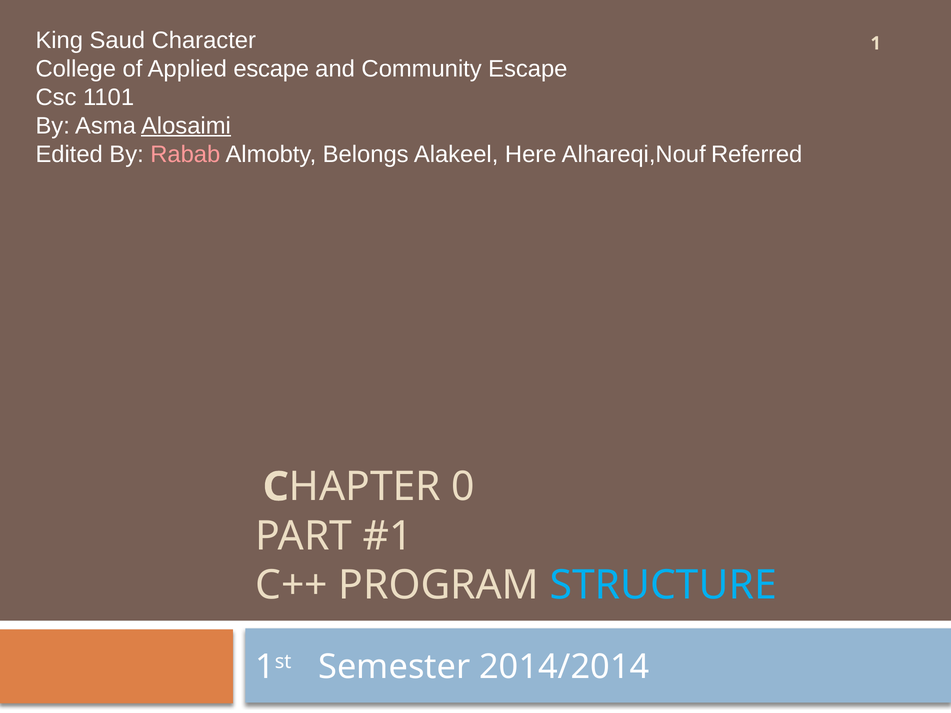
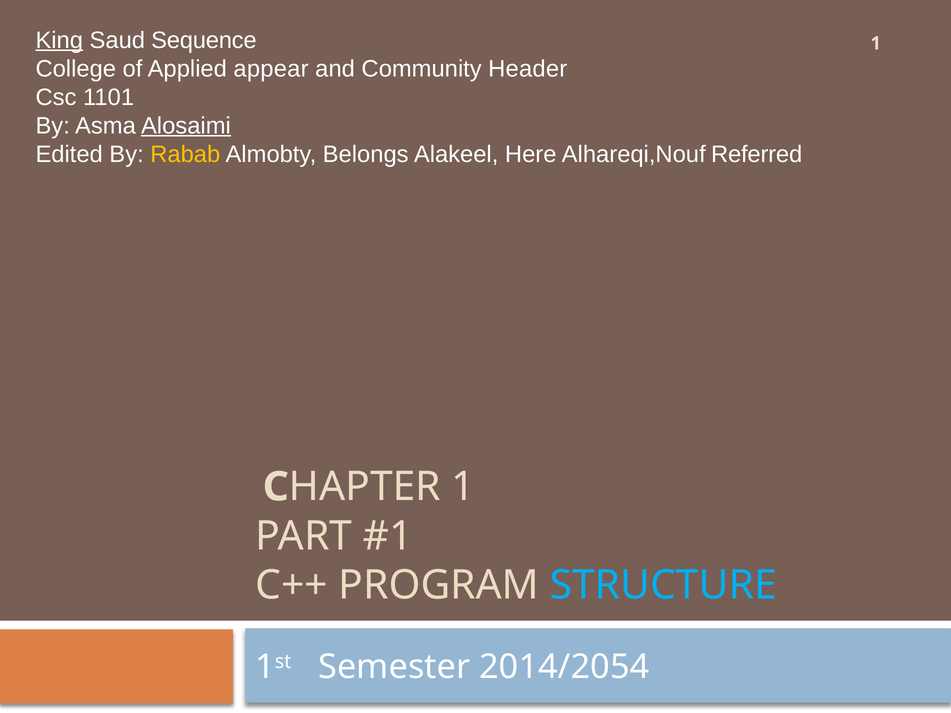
King underline: none -> present (59, 40)
Character: Character -> Sequence (204, 40)
Applied escape: escape -> appear (271, 69)
Community Escape: Escape -> Header (528, 69)
Rabab colour: pink -> yellow (185, 154)
0: 0 -> 1 (463, 487)
2014/2014: 2014/2014 -> 2014/2054 (564, 667)
